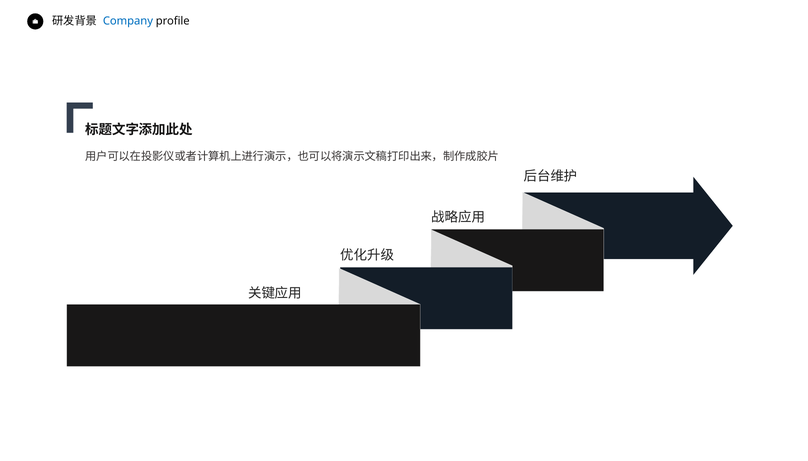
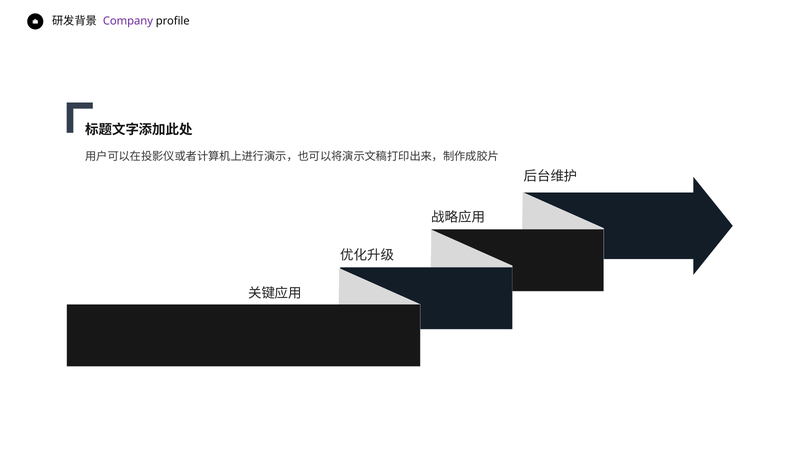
Company colour: blue -> purple (128, 21)
